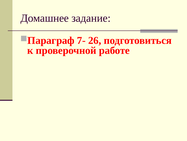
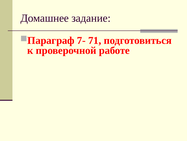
26: 26 -> 71 (95, 40)
